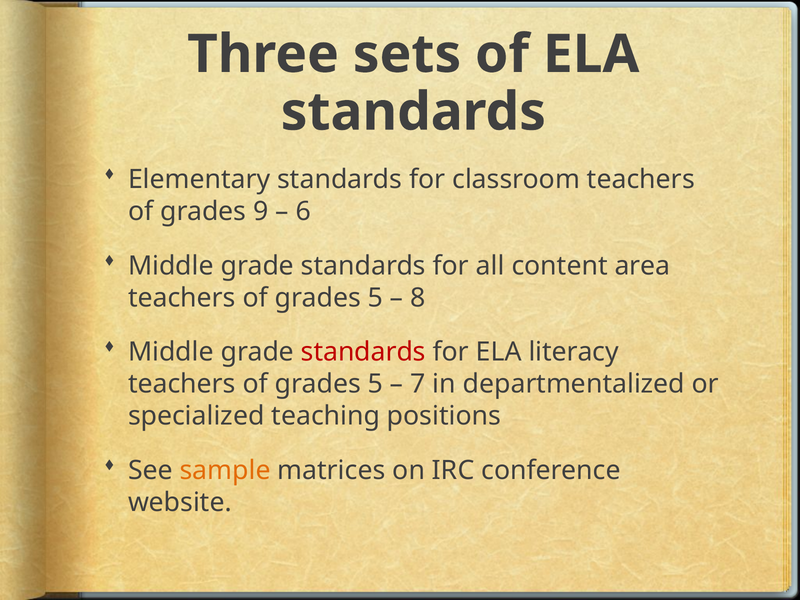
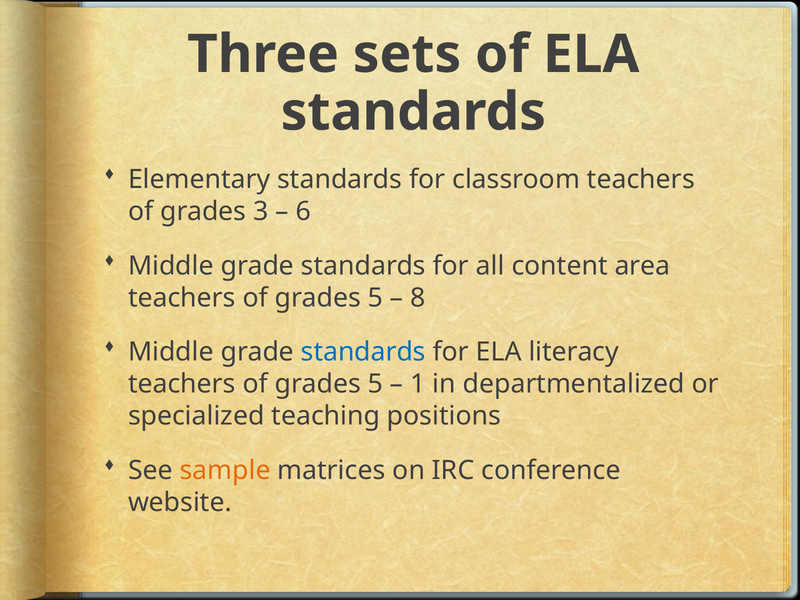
9: 9 -> 3 (261, 212)
standards colour: red -> blue (363, 352)
7: 7 -> 1 (418, 384)
